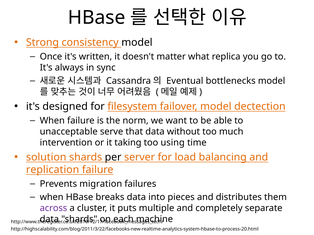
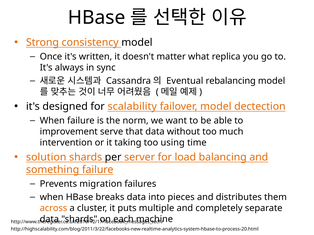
bottlenecks: bottlenecks -> rebalancing (231, 81)
filesystem: filesystem -> scalability (132, 107)
unacceptable: unacceptable -> improvement (69, 132)
replication: replication -> something (53, 170)
across colour: purple -> orange (53, 209)
